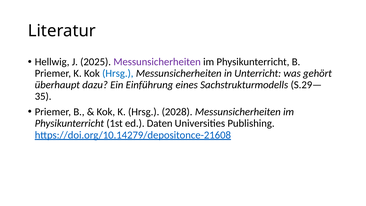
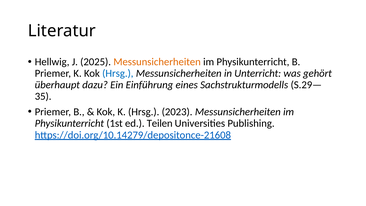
Messunsicherheiten colour: purple -> orange (157, 62)
2028: 2028 -> 2023 (177, 112)
Daten: Daten -> Teilen (160, 123)
